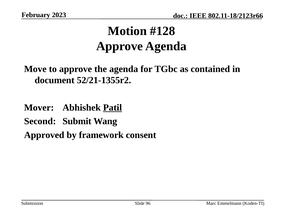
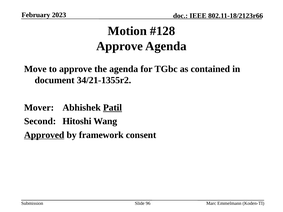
52/21-1355r2: 52/21-1355r2 -> 34/21-1355r2 (104, 80)
Submit: Submit -> Hitoshi (77, 121)
Approved underline: none -> present (44, 135)
